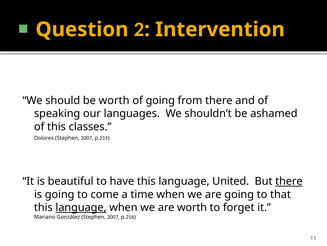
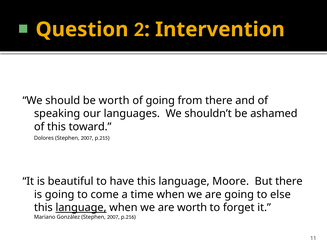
classes: classes -> toward (90, 126)
United: United -> Moore (231, 181)
there underline: present -> none (289, 181)
that: that -> else (280, 194)
